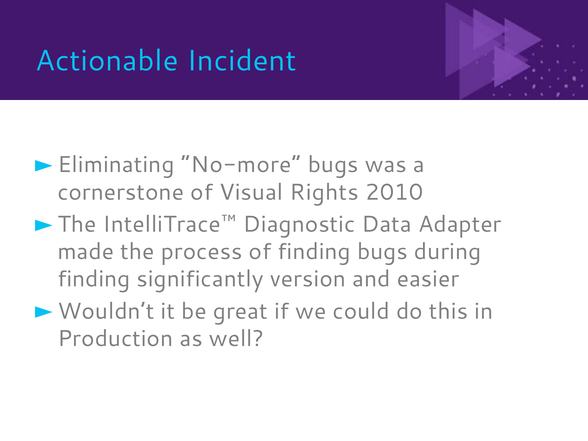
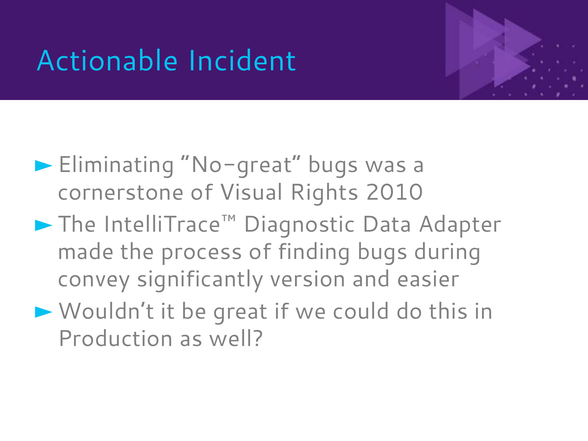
No-more: No-more -> No-great (241, 165)
finding: finding -> convey (94, 279)
